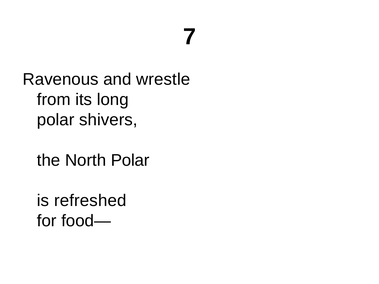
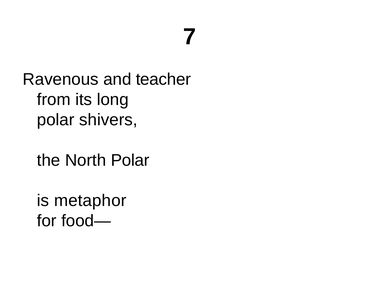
wrestle: wrestle -> teacher (163, 80)
refreshed: refreshed -> metaphor (90, 201)
